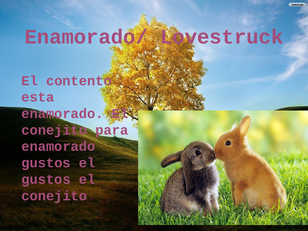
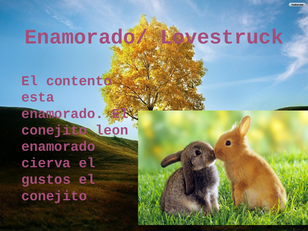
para: para -> leon (112, 130)
gustos: gustos -> cierva (46, 163)
